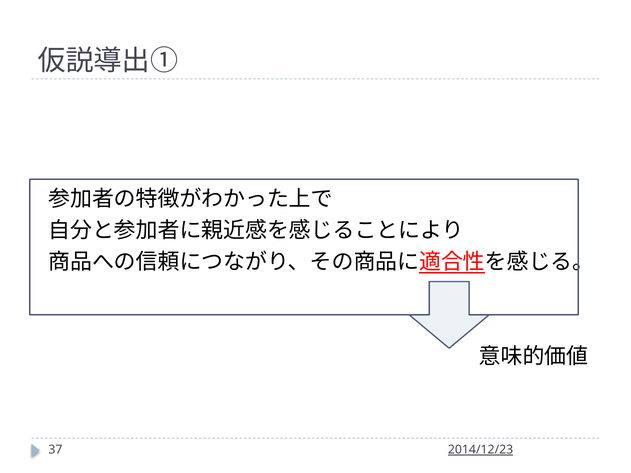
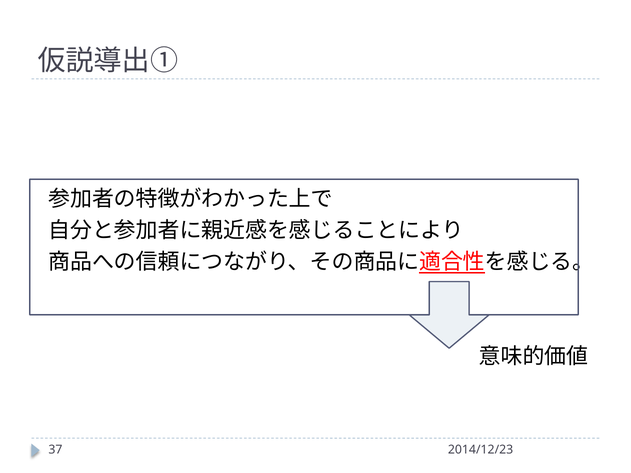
2014/12/23 underline: present -> none (481, 450)
